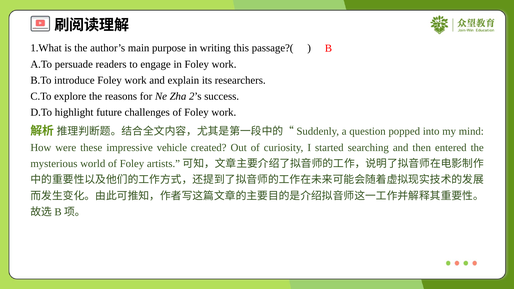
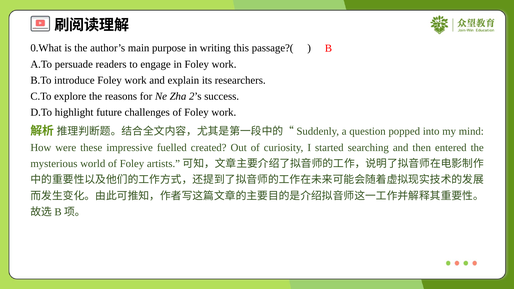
1.What: 1.What -> 0.What (46, 48)
vehicle: vehicle -> fuelled (172, 148)
